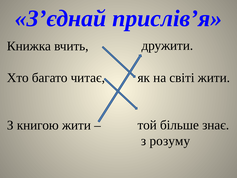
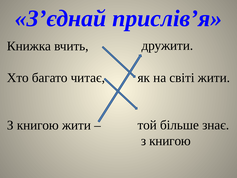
розуму: розуму -> книгою (170, 141)
